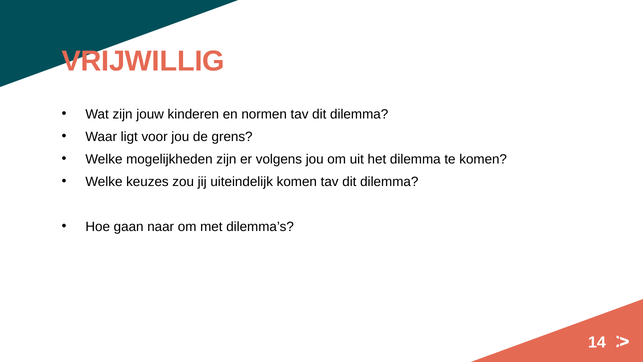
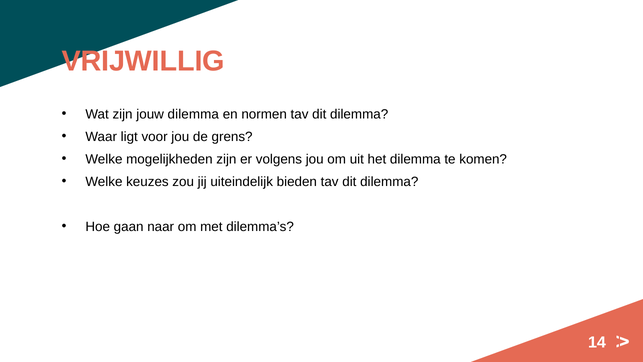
jouw kinderen: kinderen -> dilemma (193, 114)
uiteindelijk komen: komen -> bieden (297, 182)
